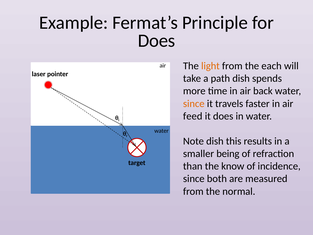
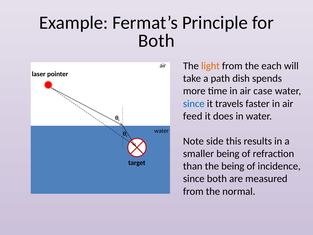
Does: Does -> Both (156, 41)
back: back -> case (263, 91)
since colour: orange -> blue (194, 103)
Note dish: dish -> side (215, 141)
the know: know -> being (233, 166)
